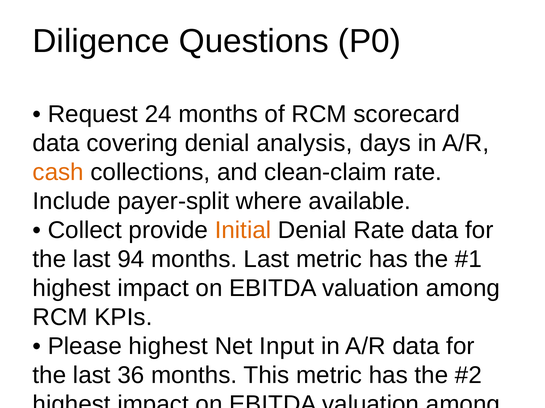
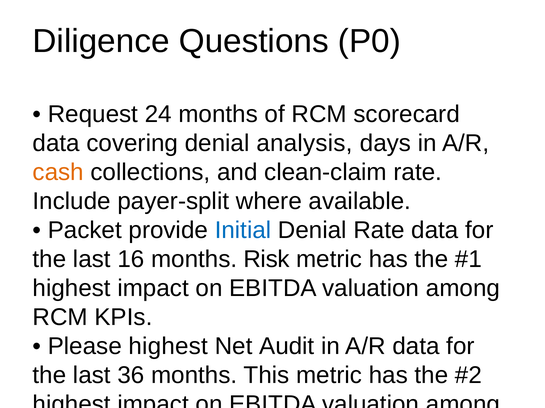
Collect: Collect -> Packet (85, 231)
Initial colour: orange -> blue (243, 231)
94: 94 -> 16 (131, 260)
months Last: Last -> Risk (267, 260)
Input: Input -> Audit (287, 347)
